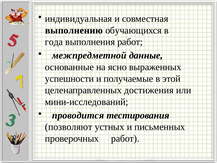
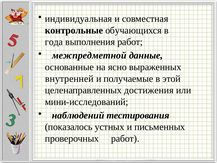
выполнению: выполнению -> контрольные (74, 30)
успешности: успешности -> внутренней (69, 79)
проводится: проводится -> наблюдений (78, 115)
позволяют: позволяют -> показалось (69, 127)
